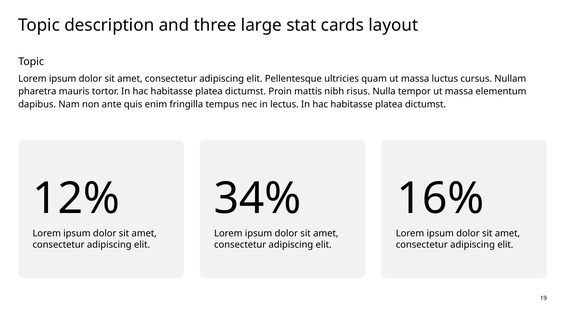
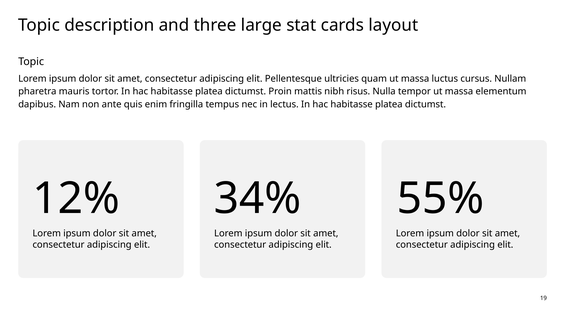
16%: 16% -> 55% (440, 198)
